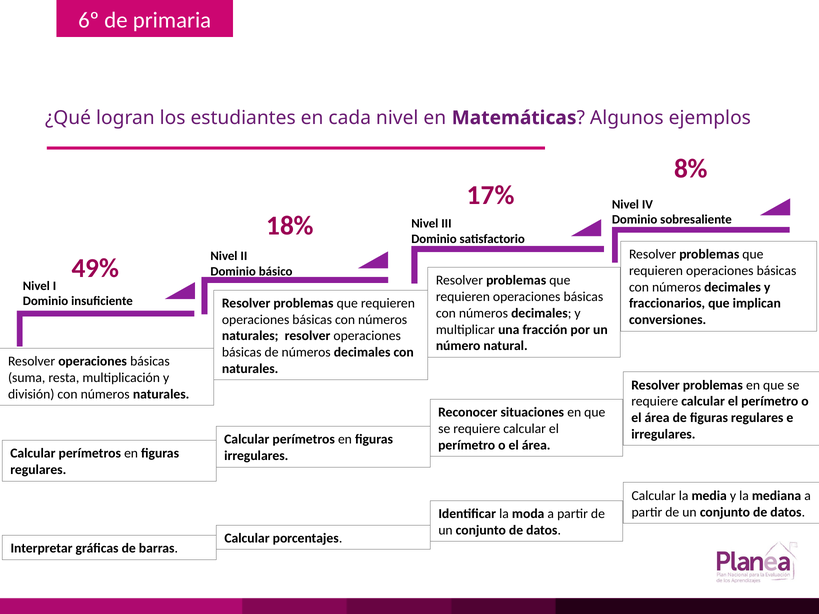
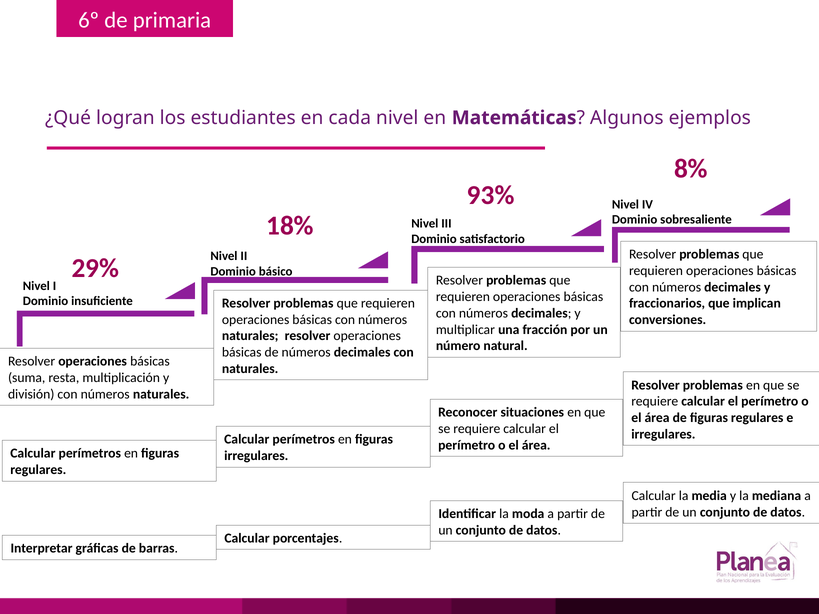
17%: 17% -> 93% (491, 195)
49%: 49% -> 29% (95, 268)
